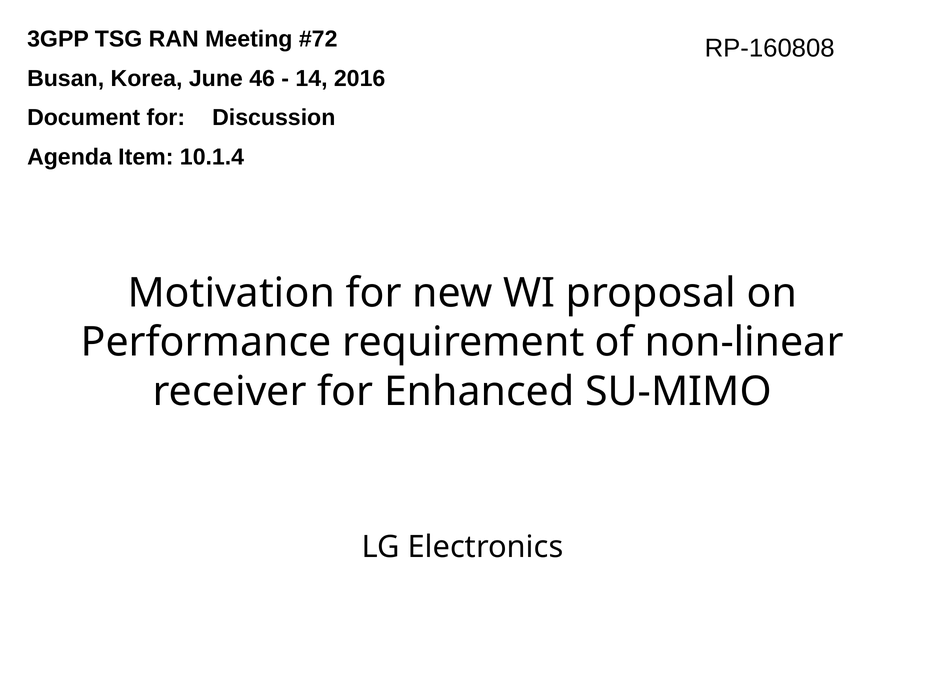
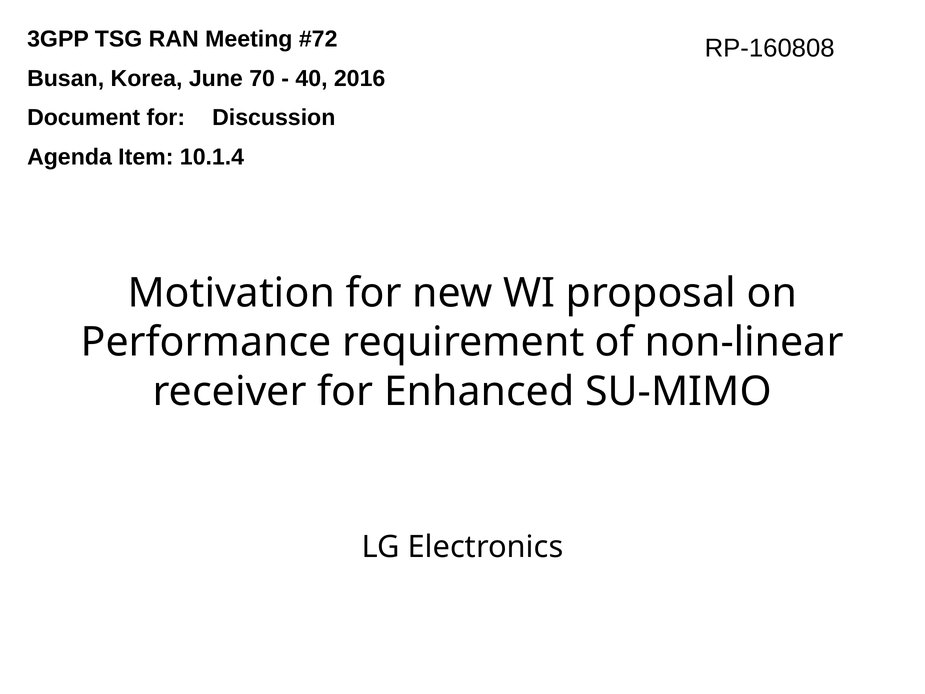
46: 46 -> 70 (262, 78)
14: 14 -> 40 (312, 78)
